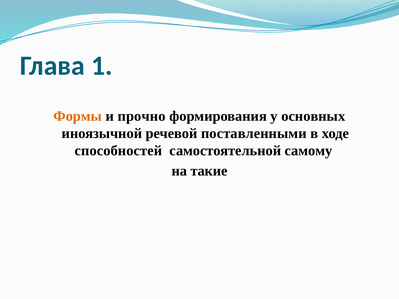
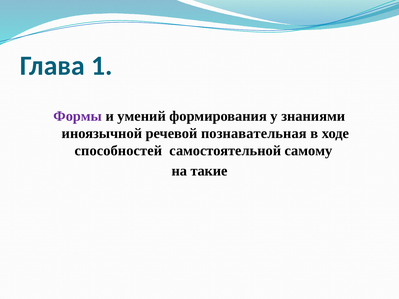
Формы colour: orange -> purple (78, 116)
прочно: прочно -> умений (142, 116)
основных: основных -> знаниями (313, 116)
поставленными: поставленными -> познавательная (254, 133)
